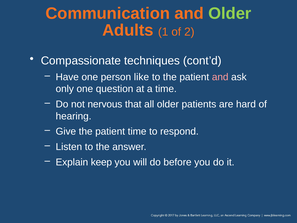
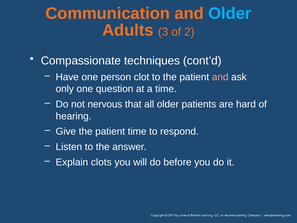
Older colour: light green -> light blue (230, 13)
1: 1 -> 3 (163, 32)
like: like -> clot (142, 77)
keep: keep -> clots (101, 162)
